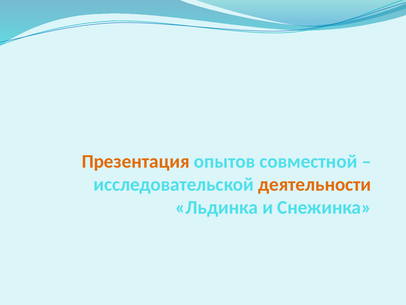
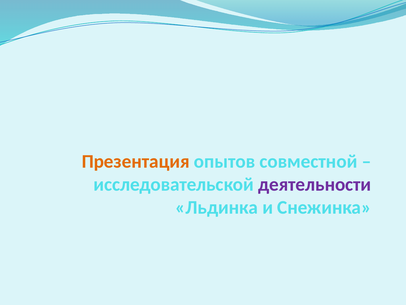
деятельности colour: orange -> purple (315, 184)
